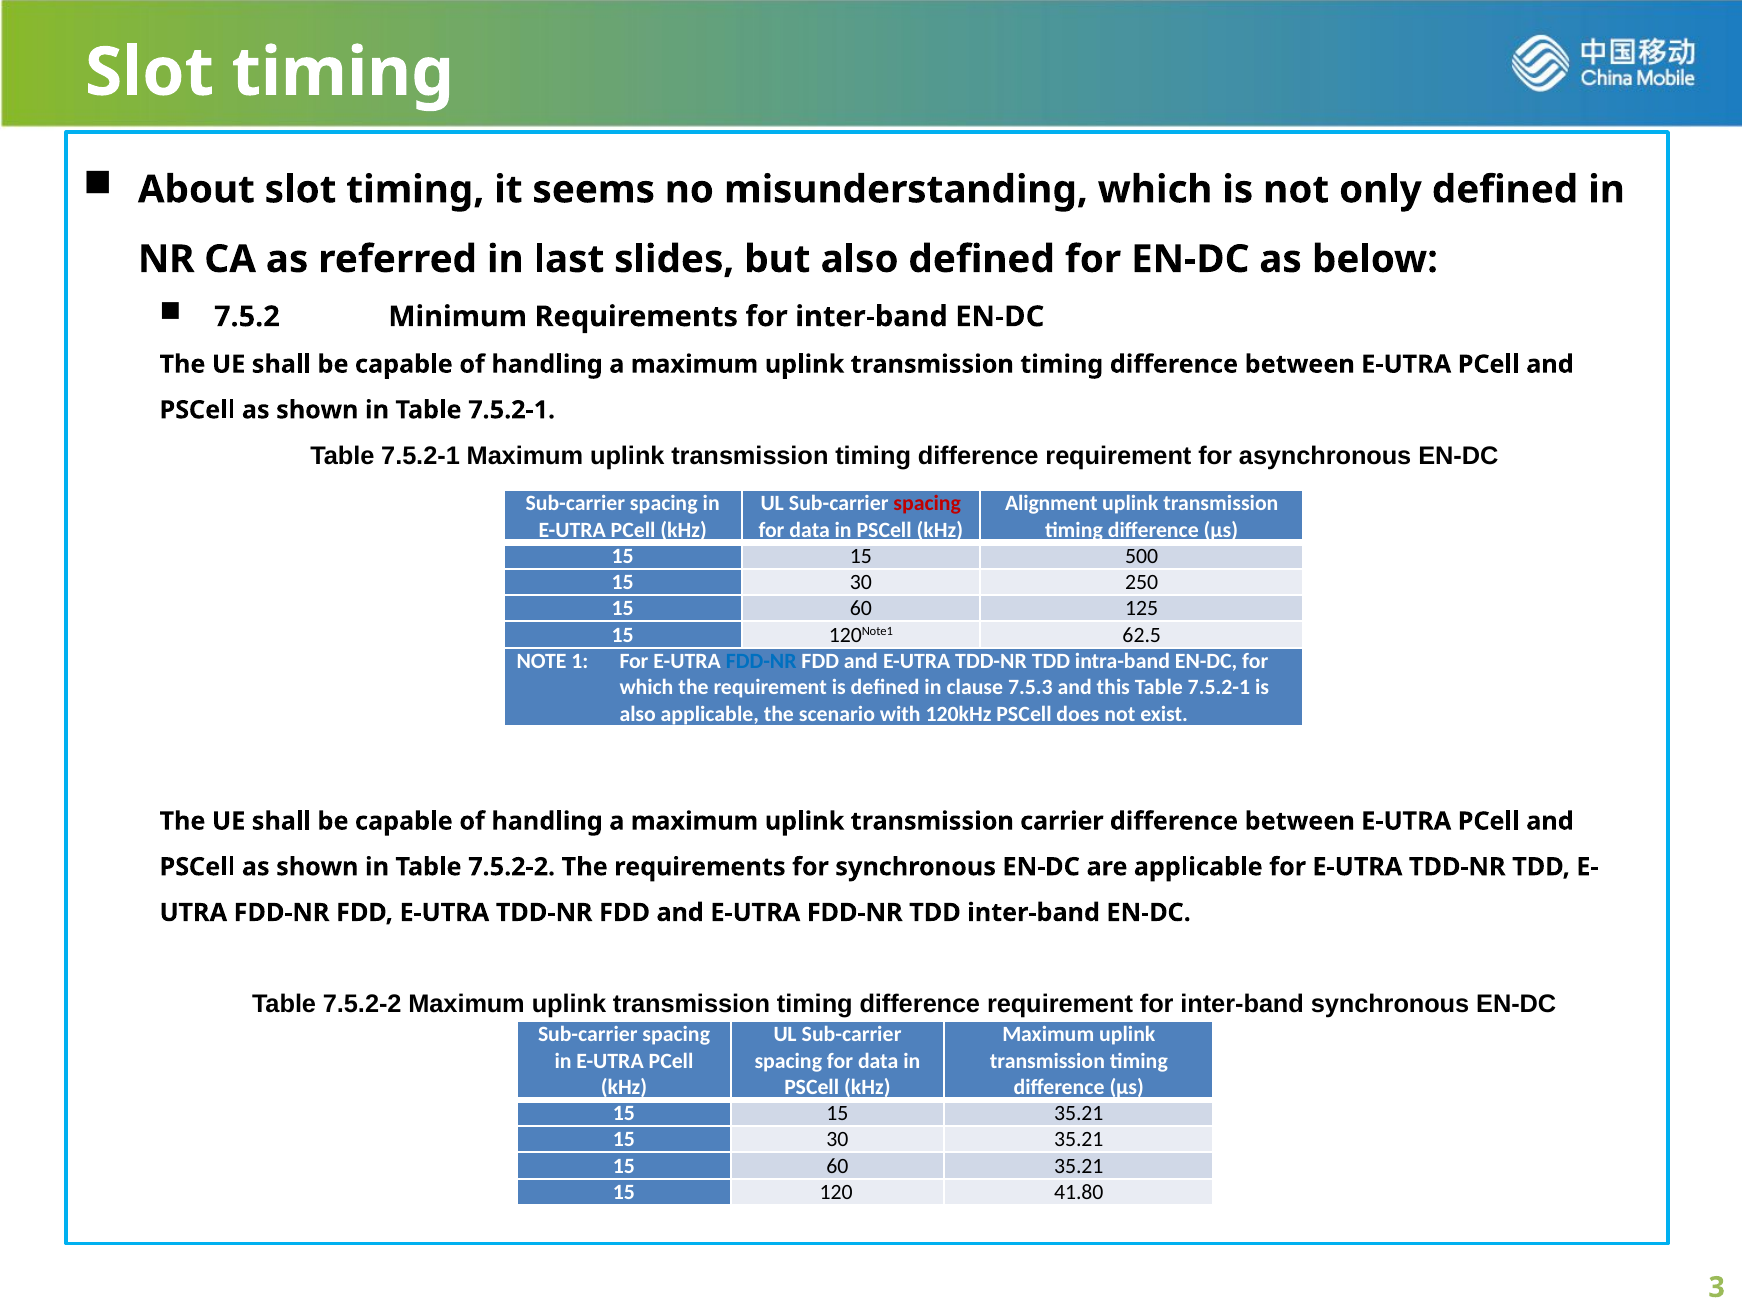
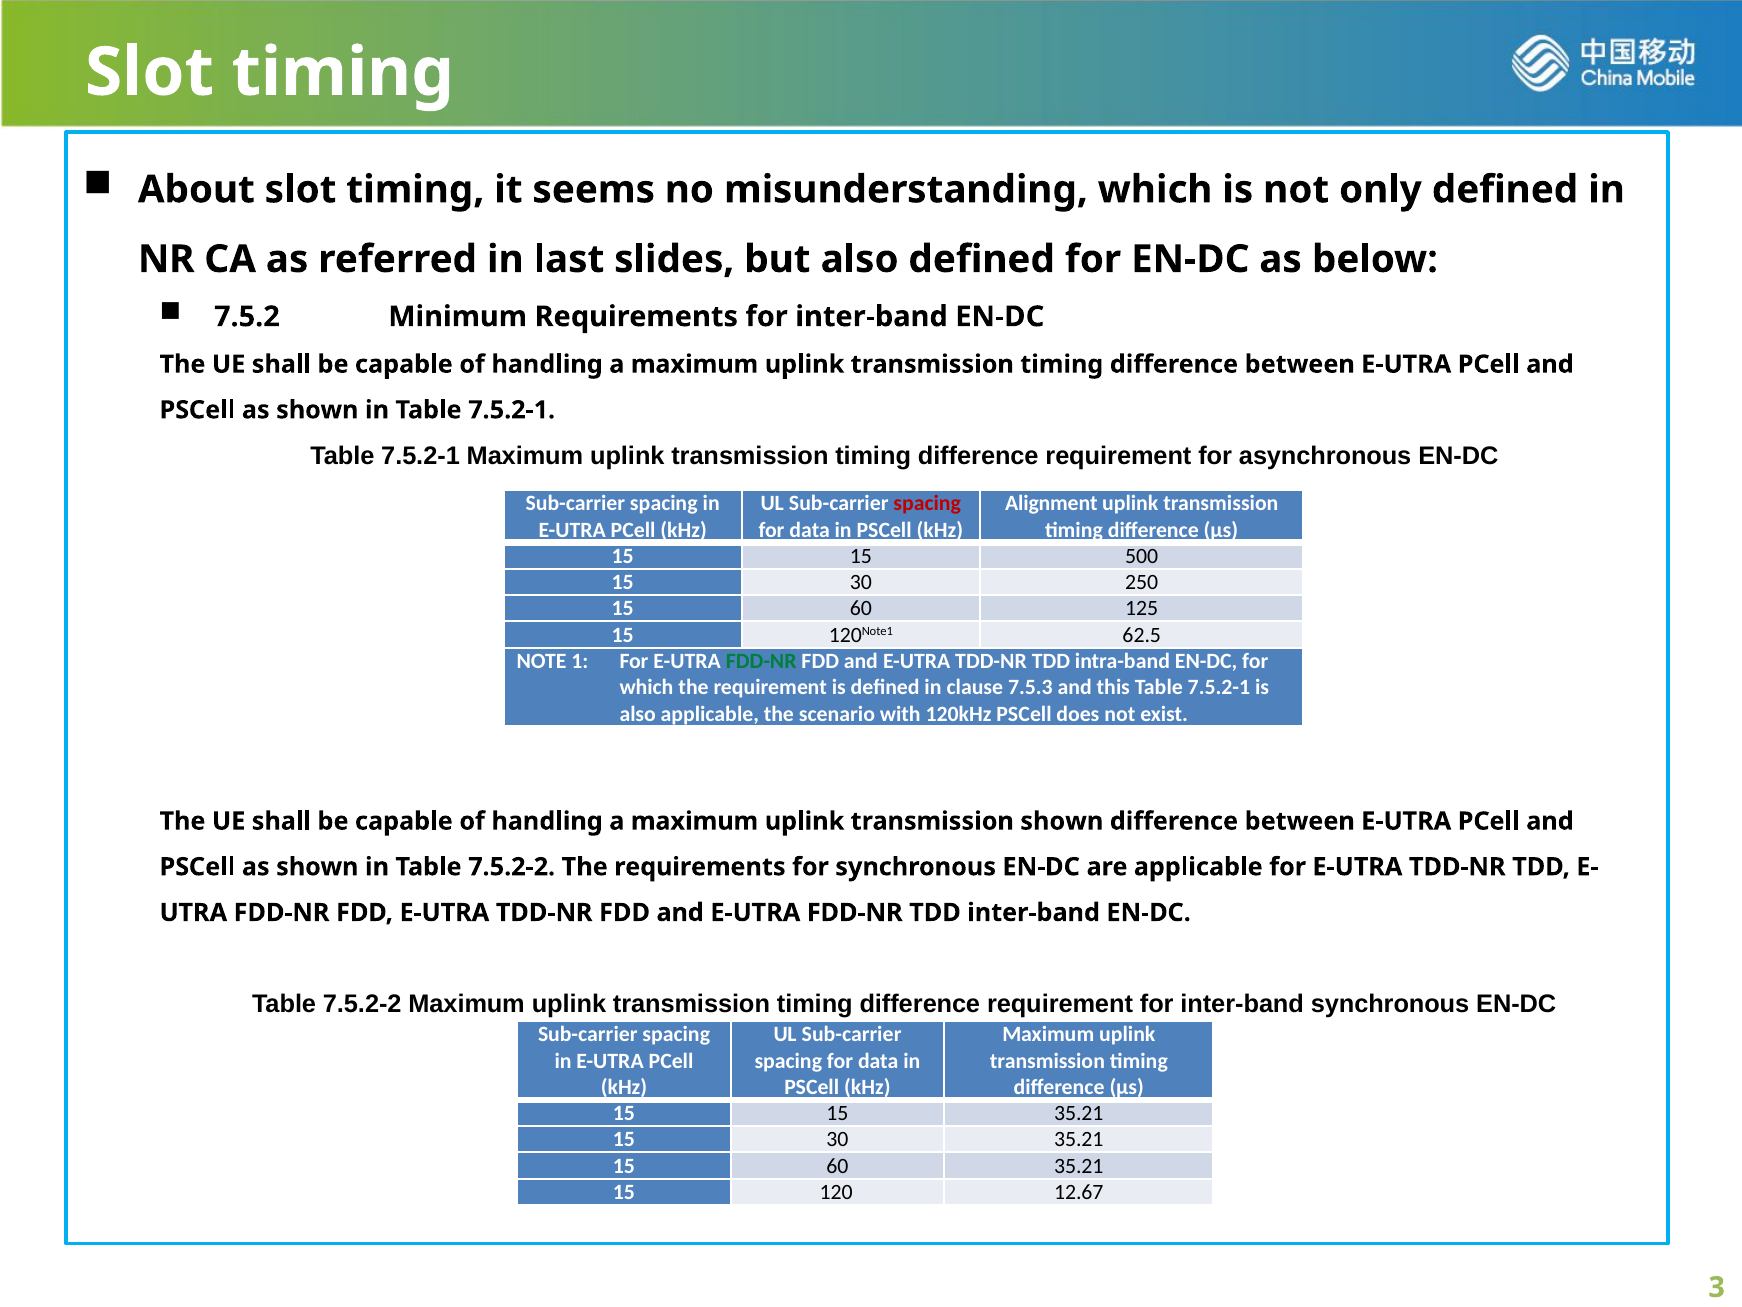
FDD-NR colour: blue -> green (761, 661)
transmission carrier: carrier -> shown (1062, 821)
41.80: 41.80 -> 12.67 (1079, 1192)
